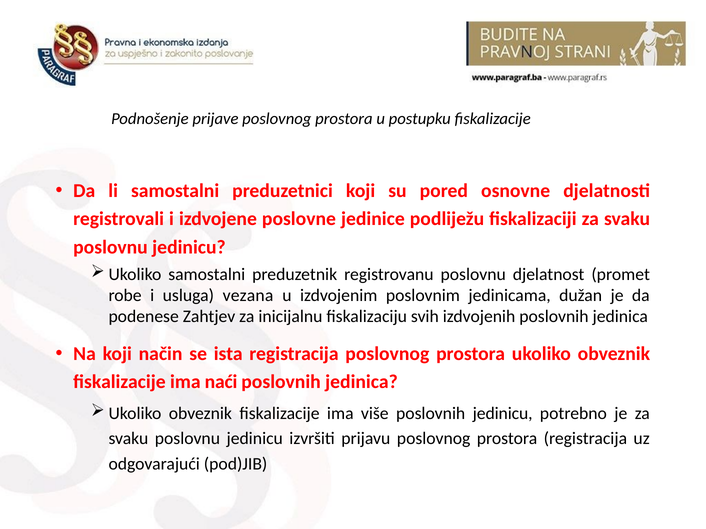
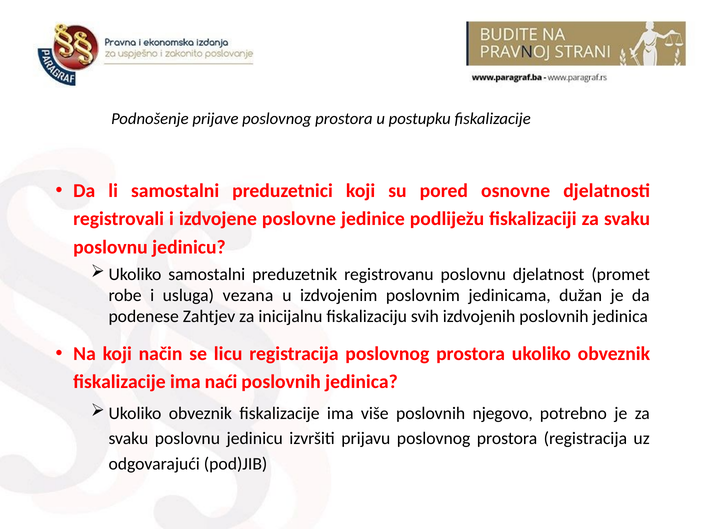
ista: ista -> licu (228, 354)
poslovnih jedinicu: jedinicu -> njegovo (503, 414)
